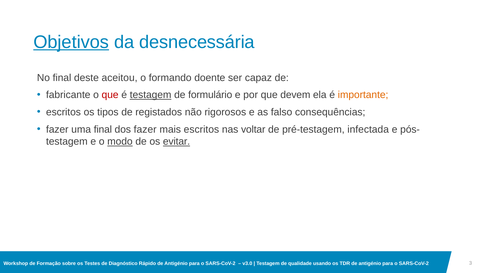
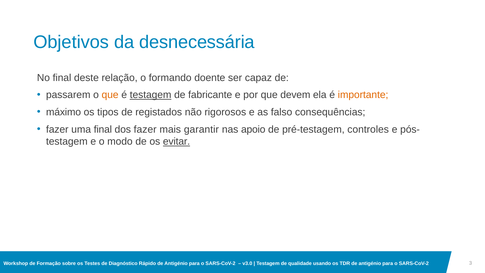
Objetivos underline: present -> none (71, 42)
aceitou: aceitou -> relação (120, 78)
fabricante: fabricante -> passarem (68, 95)
que colour: red -> orange (110, 95)
formulário: formulário -> fabricante (210, 95)
escritos: escritos -> máximo (64, 112)
mais escritos: escritos -> garantir (201, 129)
voltar: voltar -> apoio (253, 129)
infectada: infectada -> controles (368, 129)
modo underline: present -> none (120, 141)
